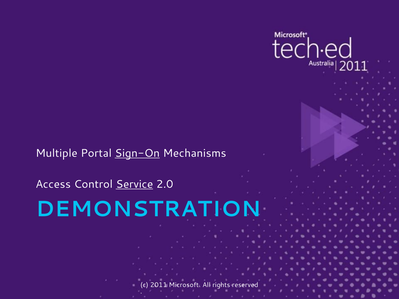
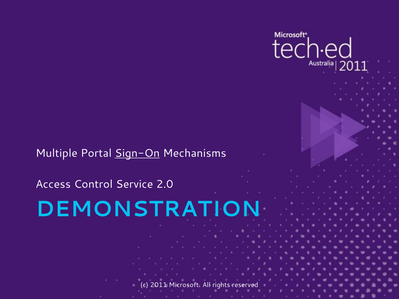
Service underline: present -> none (134, 184)
